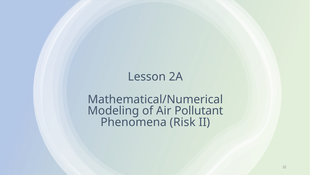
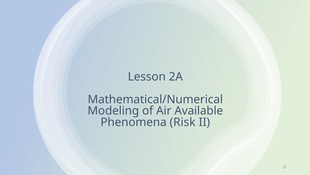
Pollutant: Pollutant -> Available (199, 110)
